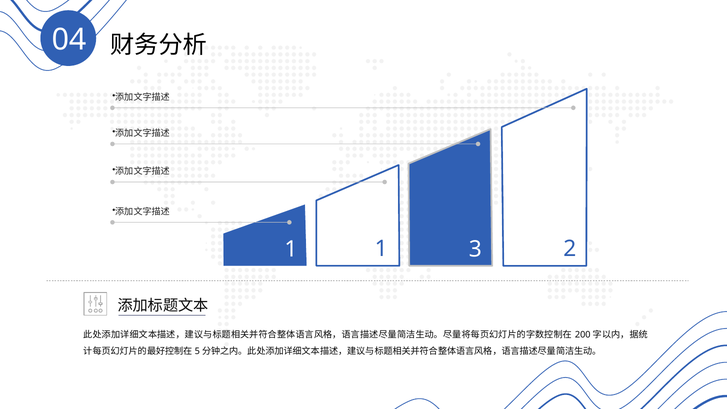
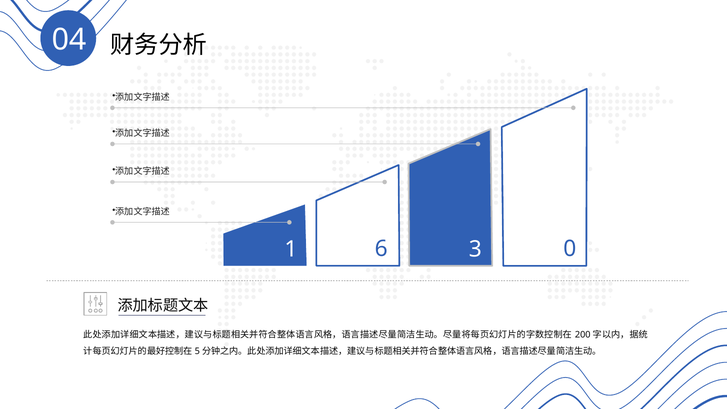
1 1: 1 -> 6 (381, 249)
2: 2 -> 0 (570, 249)
